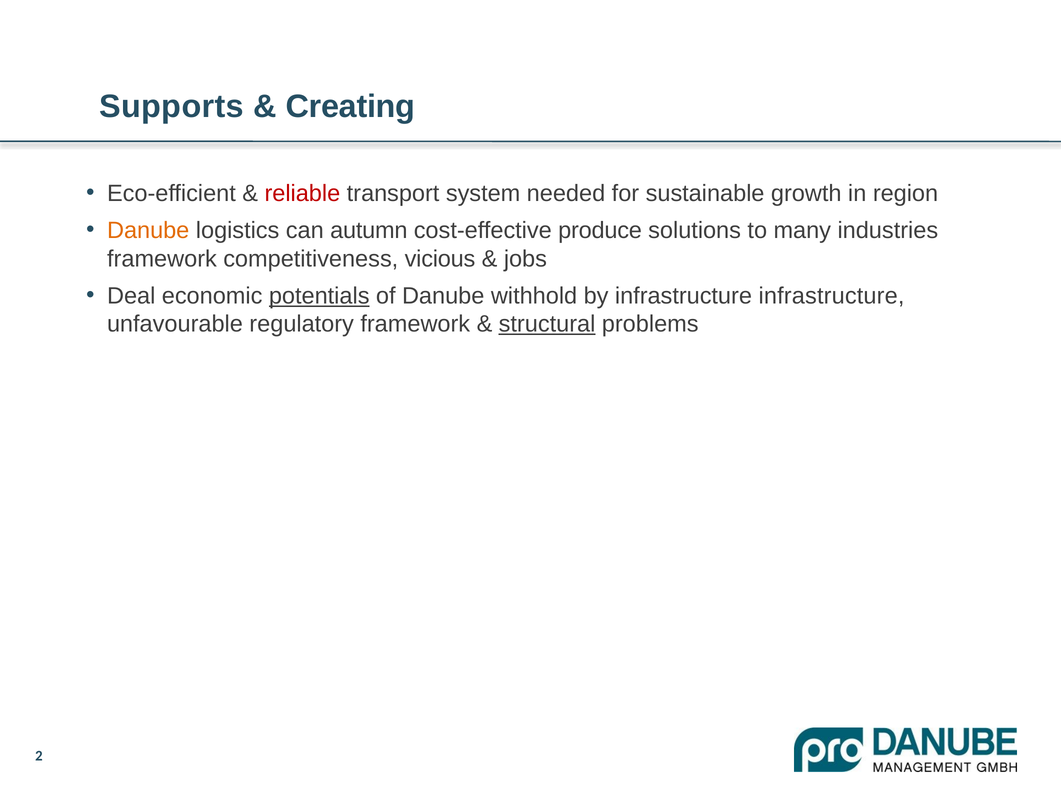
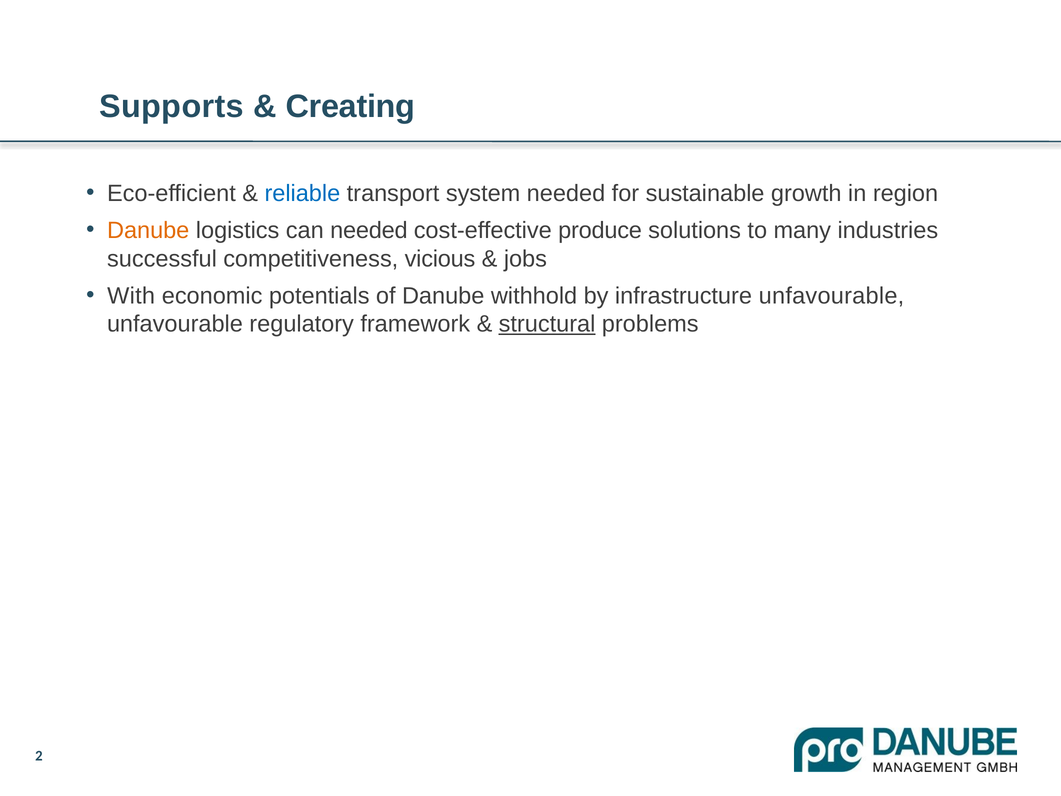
reliable colour: red -> blue (302, 193)
can autumn: autumn -> needed (369, 230)
framework: framework -> successful (162, 259)
Deal: Deal -> With (131, 296)
potentials underline: present -> none (319, 296)
infrastructure infrastructure: infrastructure -> unfavourable (831, 296)
